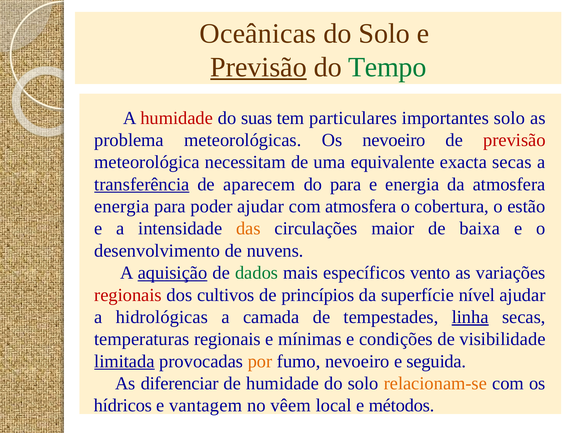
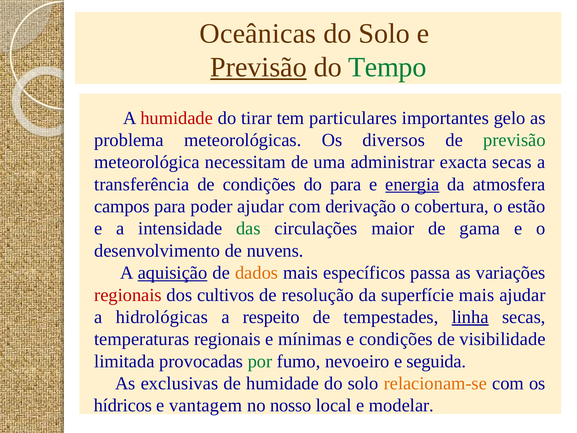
suas: suas -> tirar (257, 118)
importantes solo: solo -> gelo (510, 118)
Os nevoeiro: nevoeiro -> diversos (394, 140)
previsão colour: red -> green (514, 140)
equivalente: equivalente -> administrar (393, 162)
transferência underline: present -> none (142, 184)
de aparecem: aparecem -> condições (259, 184)
energia underline: none -> present (412, 184)
energia: energia -> campos (122, 206)
com atmosfera: atmosfera -> derivação (361, 206)
das colour: orange -> green (248, 228)
baixa: baixa -> gama (480, 228)
dados colour: green -> orange (257, 273)
vento: vento -> passa (430, 273)
princípios: princípios -> resolução (318, 295)
superfície nível: nível -> mais (477, 295)
camada: camada -> respeito (271, 317)
limitada underline: present -> none (124, 361)
por colour: orange -> green (260, 361)
diferenciar: diferenciar -> exclusivas (180, 383)
vêem: vêem -> nosso (291, 405)
métodos: métodos -> modelar (401, 405)
